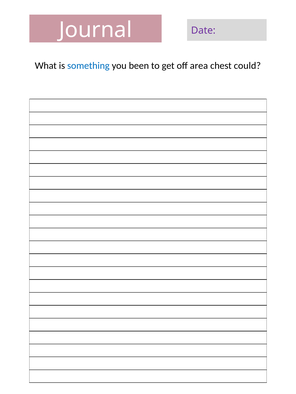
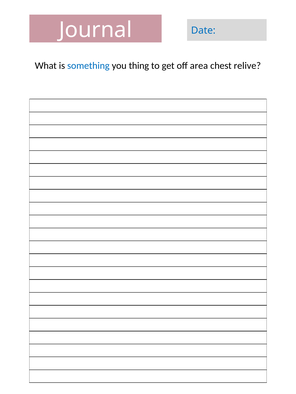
Date colour: purple -> blue (203, 31)
been: been -> thing (139, 66)
could: could -> relive (247, 66)
